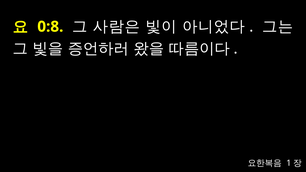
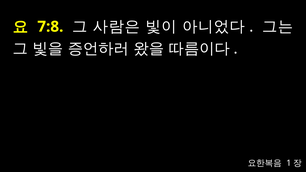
0:8: 0:8 -> 7:8 (50, 27)
